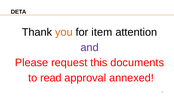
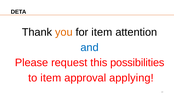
and colour: purple -> blue (90, 47)
documents: documents -> possibilities (137, 63)
to read: read -> item (51, 78)
annexed: annexed -> applying (131, 78)
